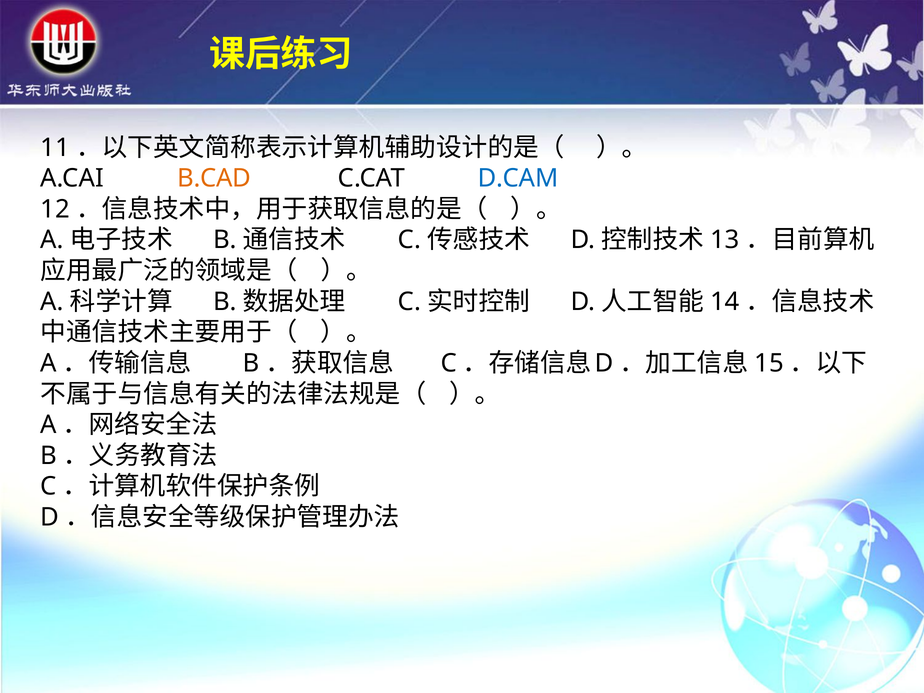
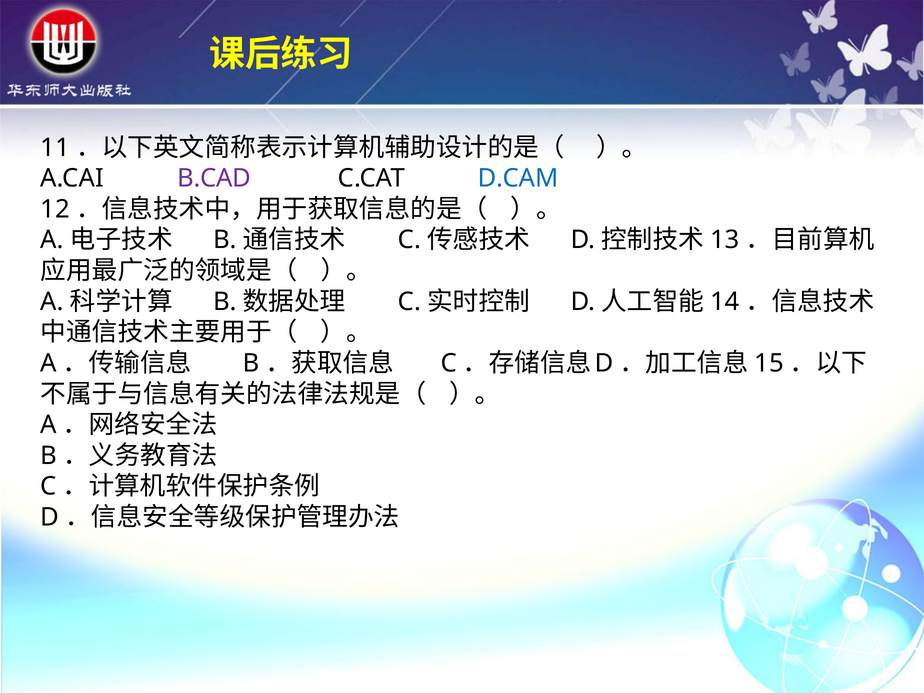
B.CAD colour: orange -> purple (214, 178)
